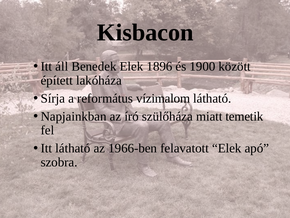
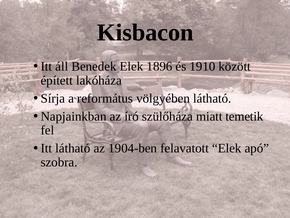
1900: 1900 -> 1910 (202, 66)
vízimalom: vízimalom -> völgyében (163, 98)
1966-ben: 1966-ben -> 1904-ben (133, 148)
